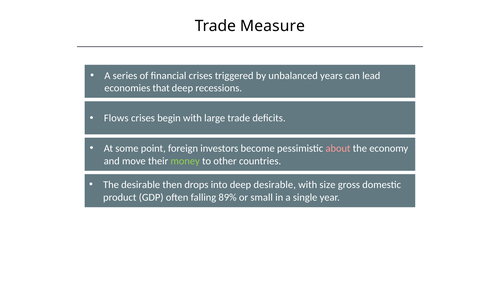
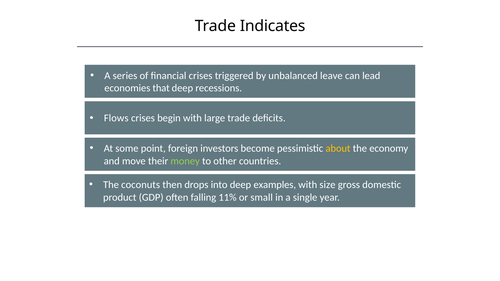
Measure: Measure -> Indicates (273, 26)
years: years -> leave (331, 76)
about colour: pink -> yellow (338, 149)
The desirable: desirable -> coconuts (141, 185)
deep desirable: desirable -> examples (275, 185)
89%: 89% -> 11% (228, 197)
